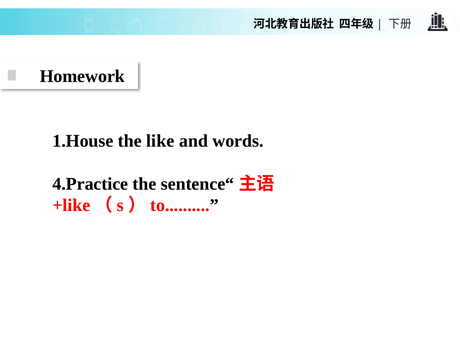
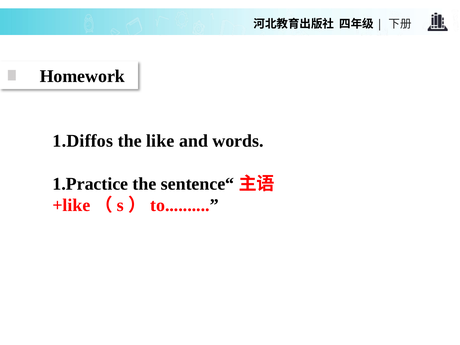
1.House: 1.House -> 1.Diffos (83, 141)
4.Practice: 4.Practice -> 1.Practice (90, 184)
